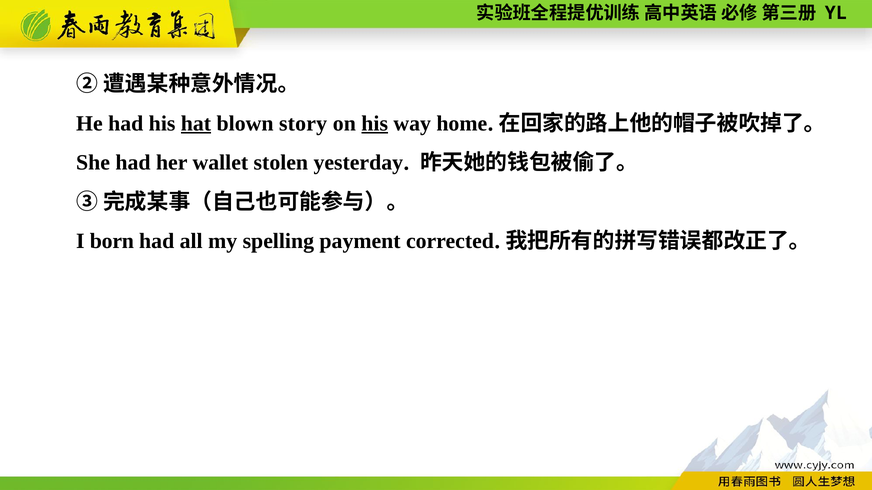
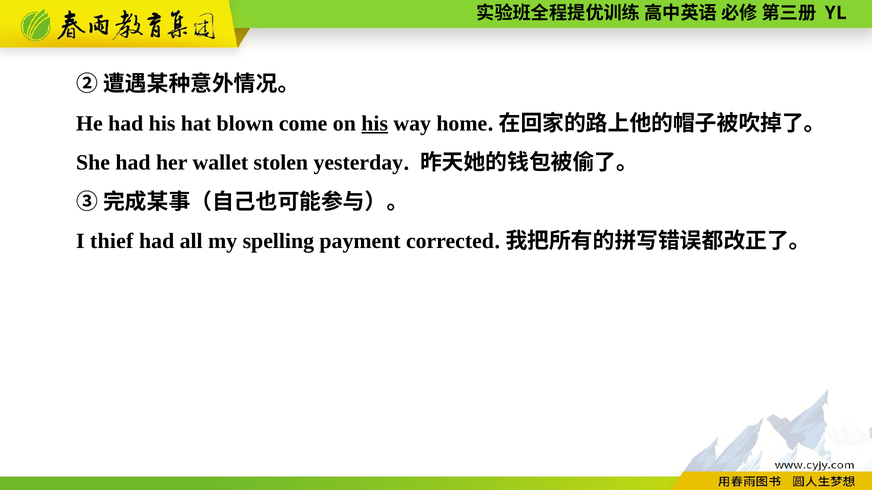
hat underline: present -> none (196, 124)
story: story -> come (303, 124)
born: born -> thief (112, 241)
